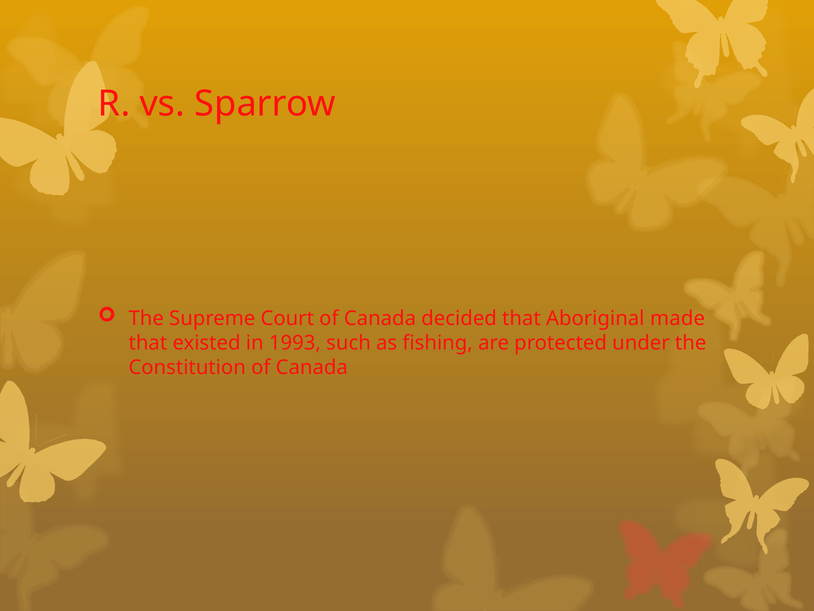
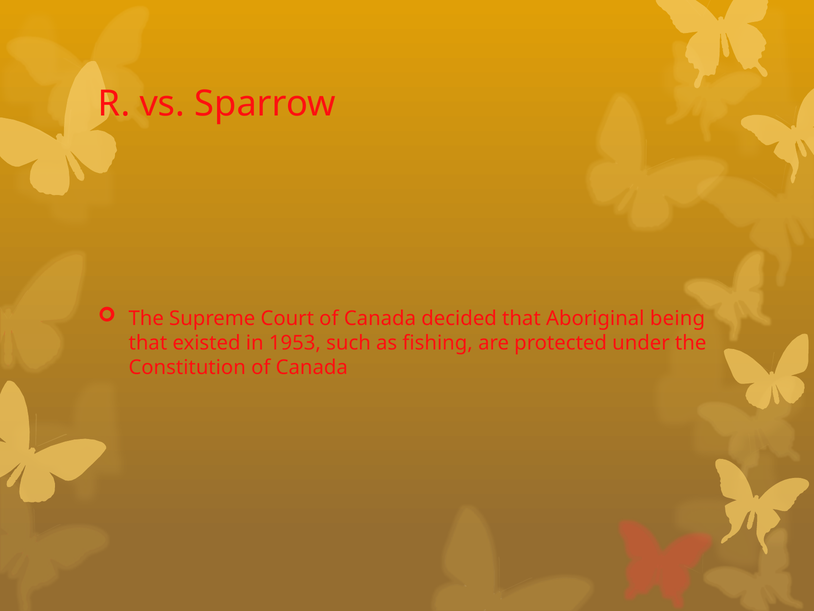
made: made -> being (678, 318)
1993: 1993 -> 1953 (295, 343)
